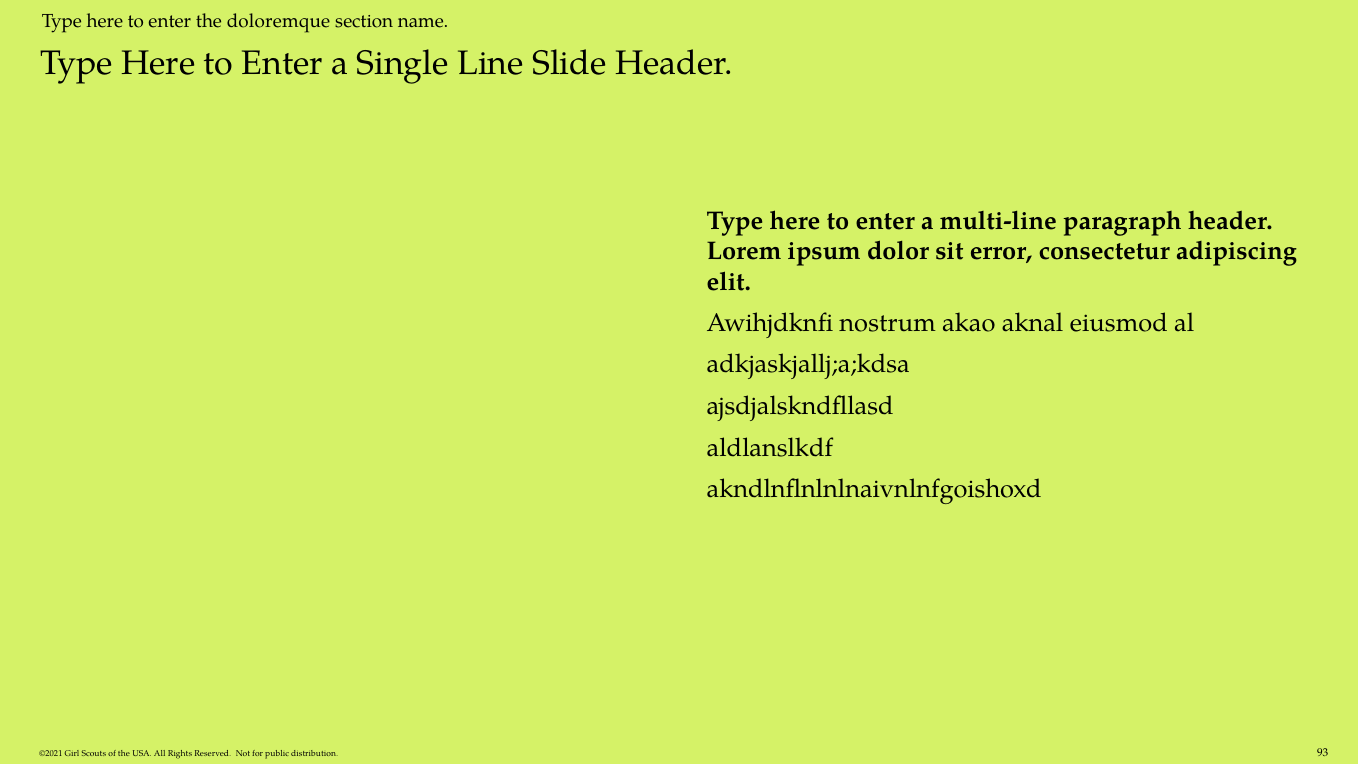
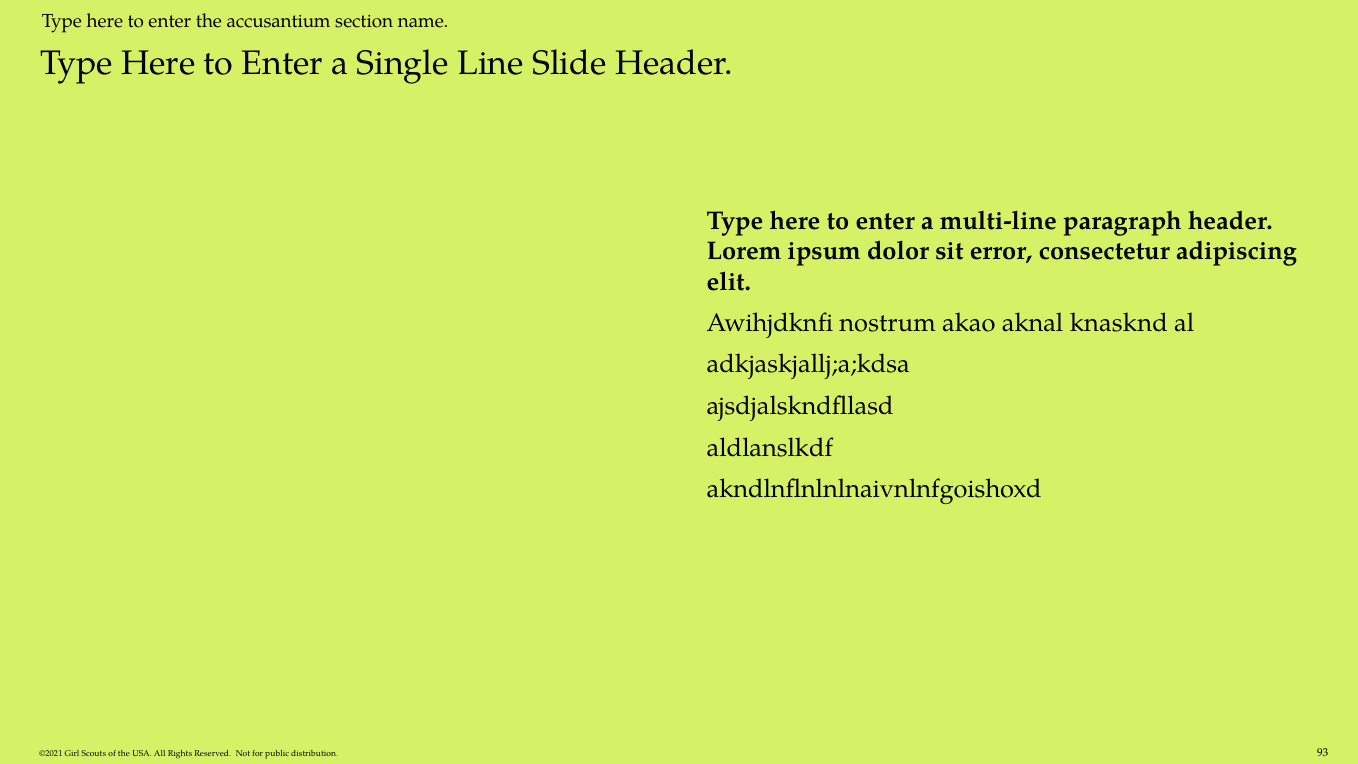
doloremque: doloremque -> accusantium (279, 21)
eiusmod: eiusmod -> knasknd (1119, 323)
